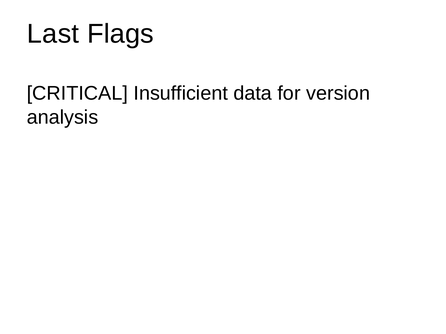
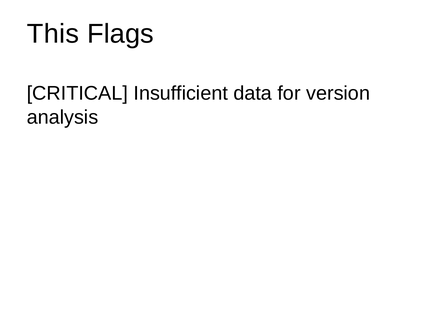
Last: Last -> This (53, 34)
